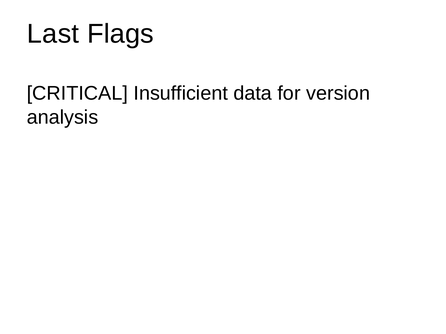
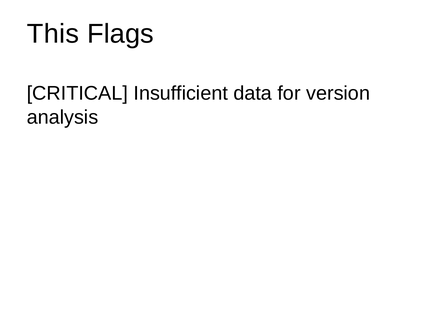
Last: Last -> This (53, 34)
